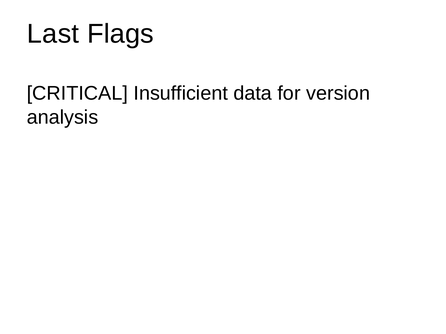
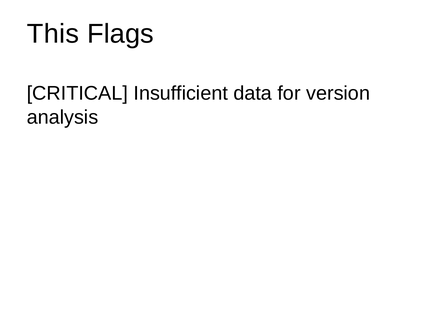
Last: Last -> This (53, 34)
